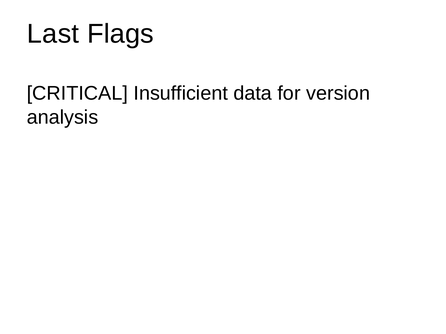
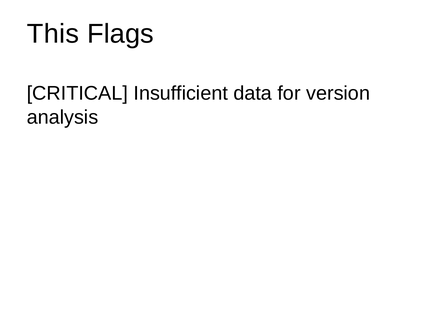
Last: Last -> This (53, 34)
